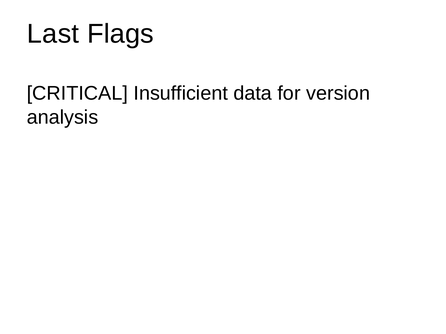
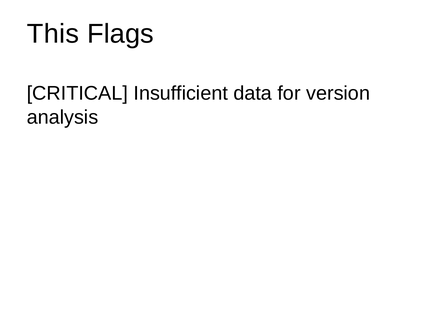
Last: Last -> This (53, 34)
